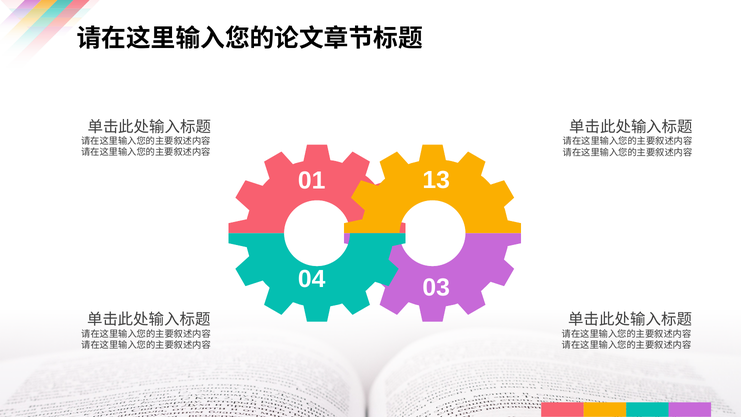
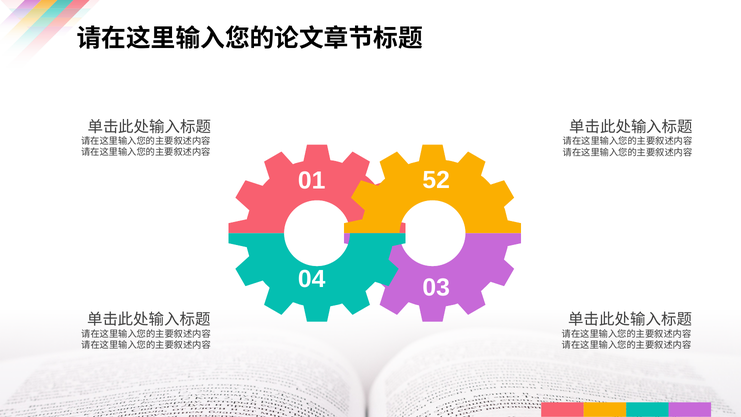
13: 13 -> 52 (436, 180)
